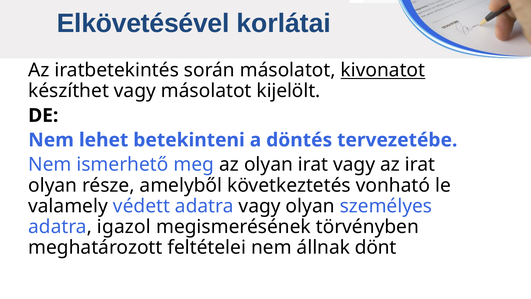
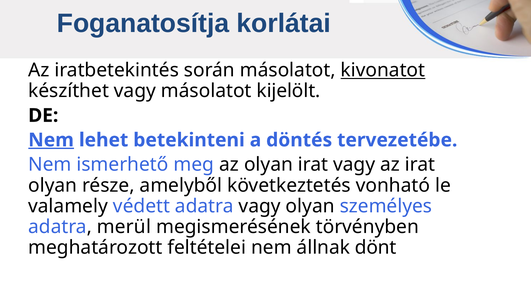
Elkövetésével: Elkövetésével -> Foganatosítja (143, 23)
Nem underline: none -> present (51, 140)
igazol: igazol -> merül (124, 227)
